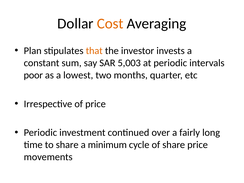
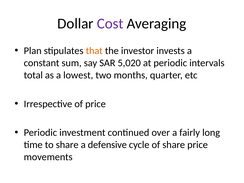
Cost colour: orange -> purple (110, 24)
5,003: 5,003 -> 5,020 (129, 63)
poor: poor -> total (33, 75)
minimum: minimum -> defensive (107, 145)
